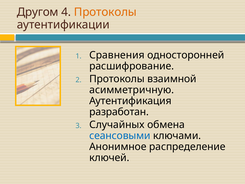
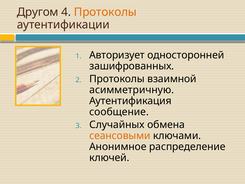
Сравнения: Сравнения -> Авторизует (117, 55)
расшифрование: расшифрование -> зашифрованных (132, 66)
разработан: разработан -> сообщение (119, 112)
сеансовыми colour: blue -> orange (120, 136)
